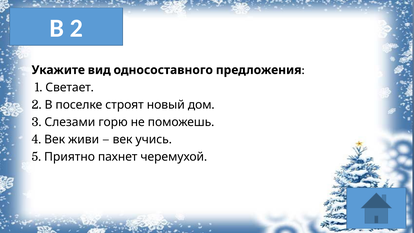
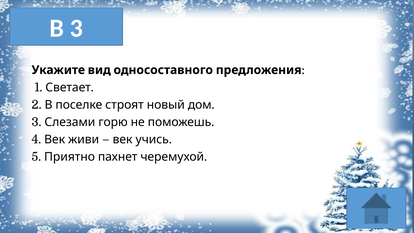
В 2: 2 -> 3 (76, 28)
